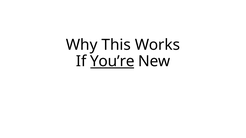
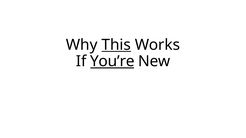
This underline: none -> present (116, 45)
